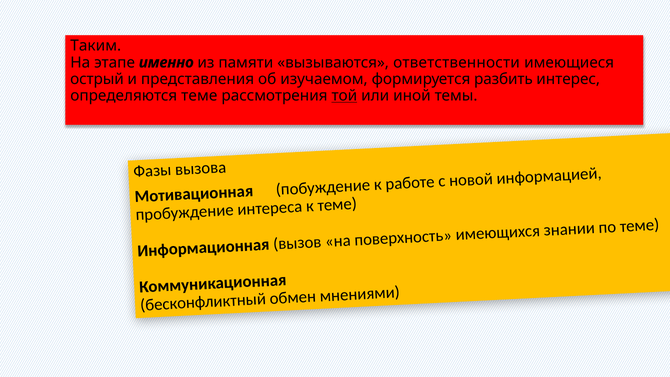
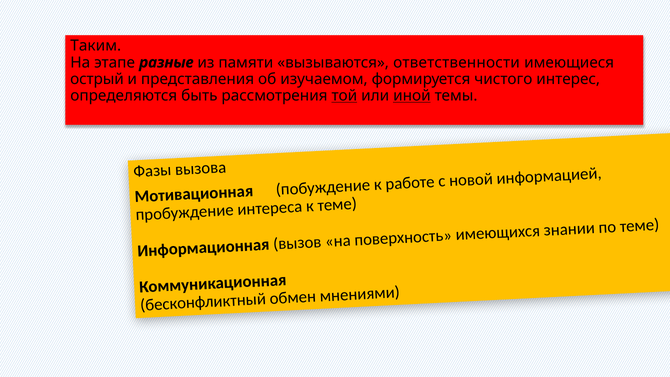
именно: именно -> разные (166, 62)
разбить: разбить -> чистого (503, 79)
определяются теме: теме -> быть (199, 96)
иной underline: none -> present (412, 96)
